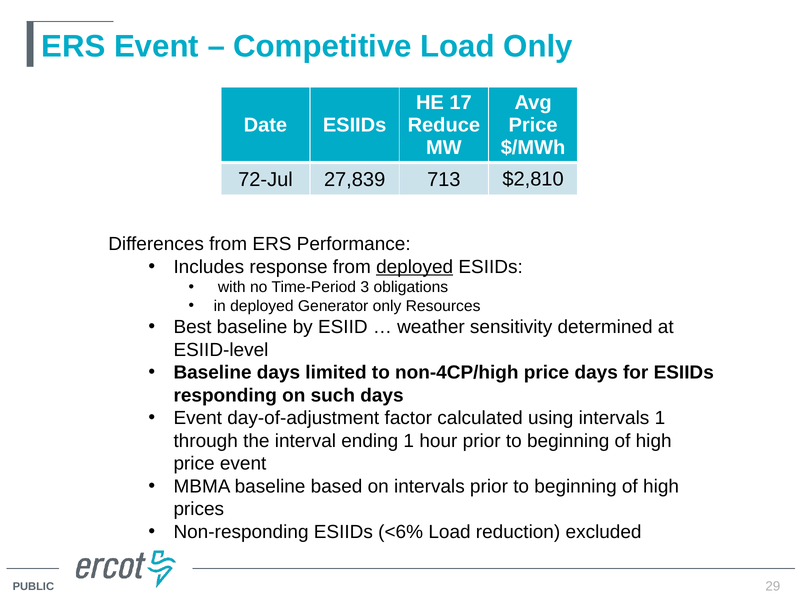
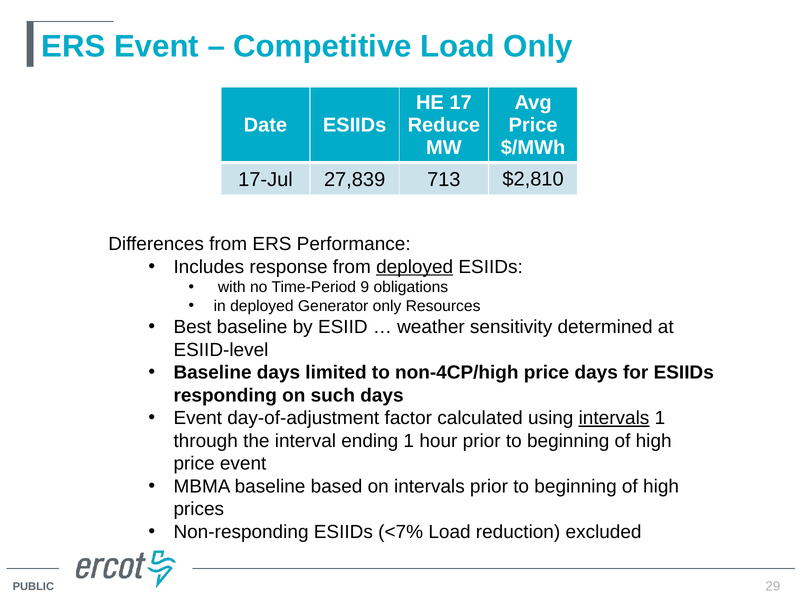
72-Jul: 72-Jul -> 17-Jul (265, 180)
3: 3 -> 9 (365, 287)
intervals underline: none -> present (614, 418)
<6%: <6% -> <7% (401, 532)
